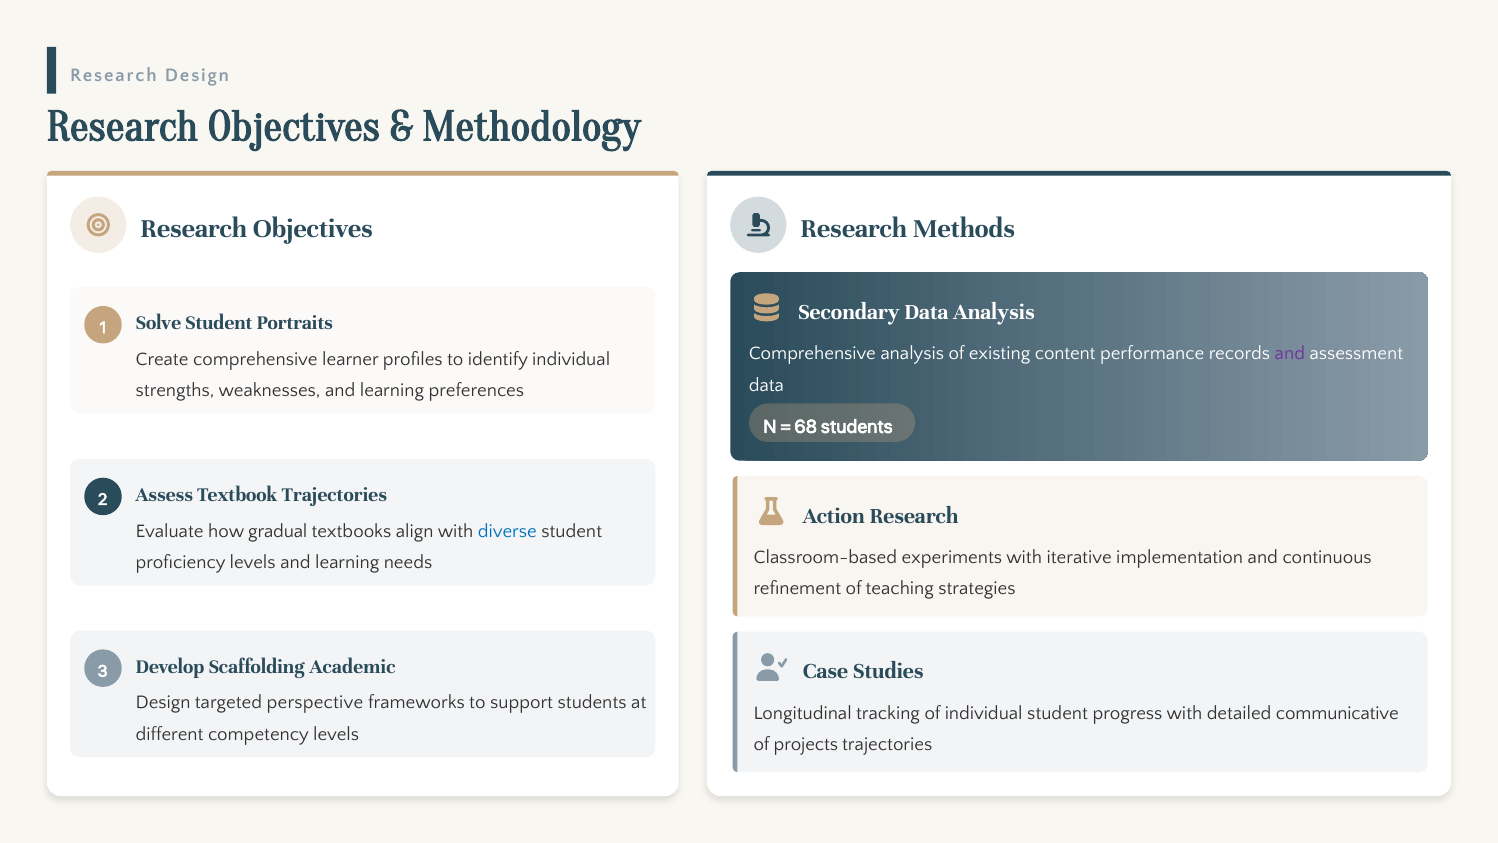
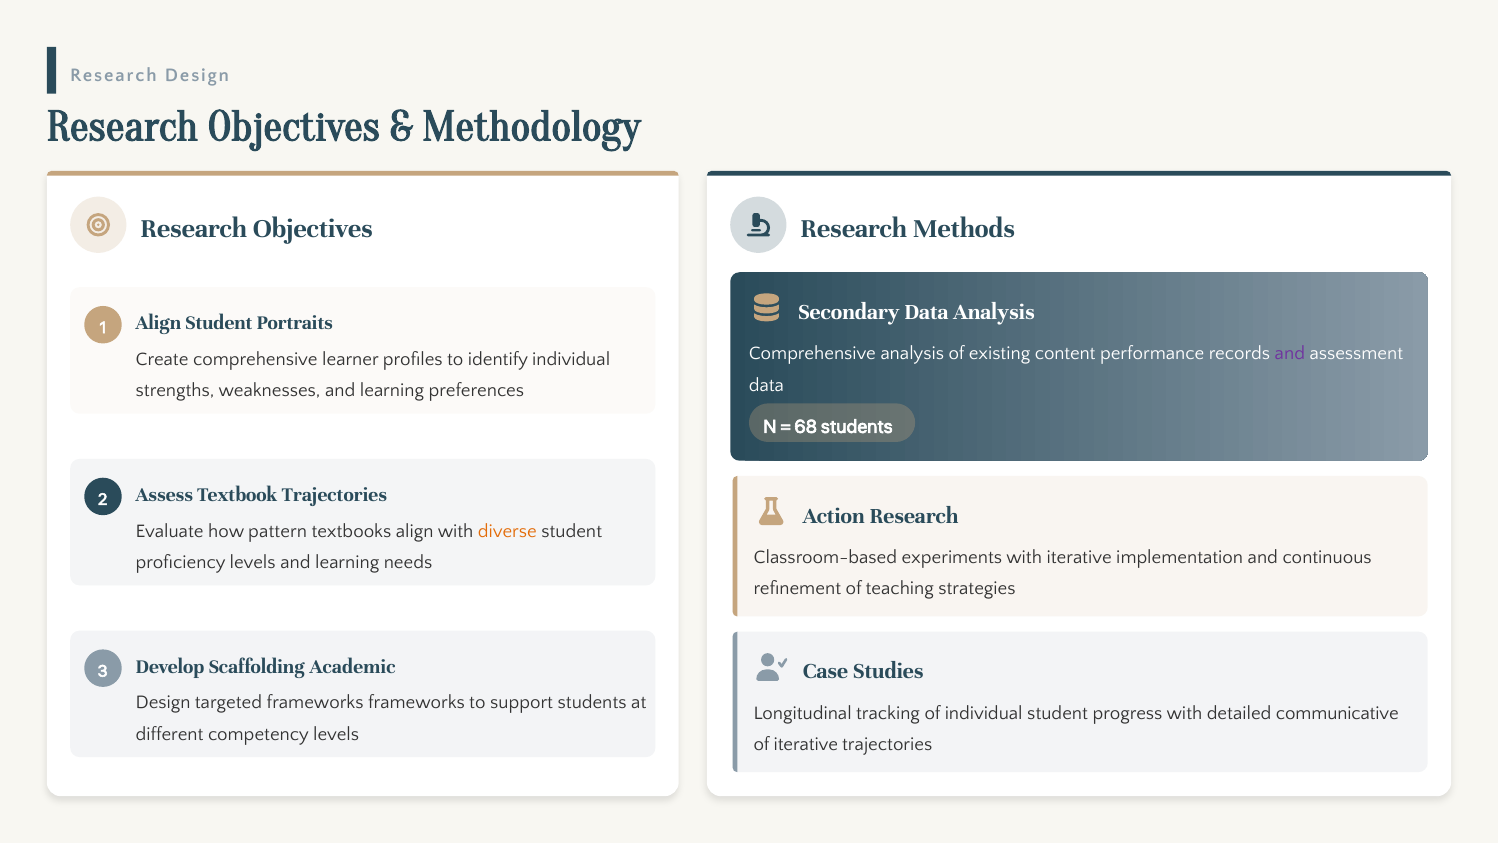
1 Solve: Solve -> Align (158, 323)
gradual: gradual -> pattern (278, 531)
diverse colour: blue -> orange (507, 531)
targeted perspective: perspective -> frameworks (315, 702)
of projects: projects -> iterative (806, 744)
